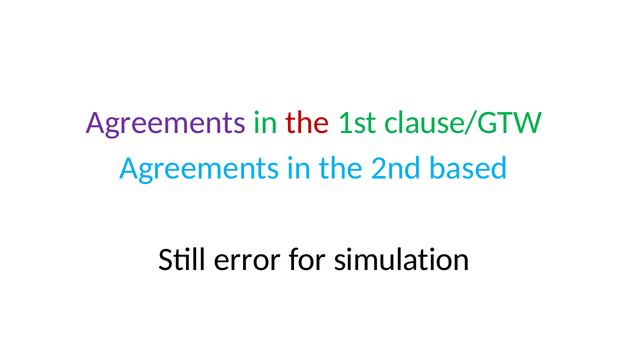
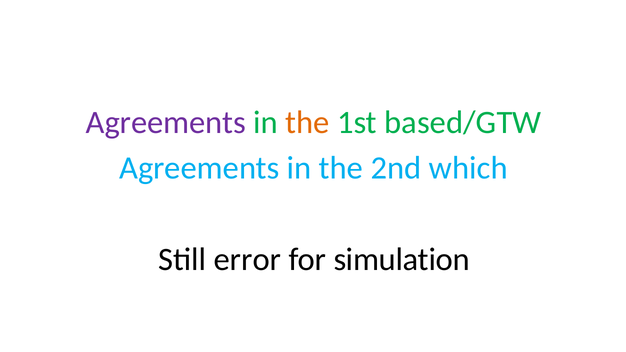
the colour: red -> orange (308, 122)
clause/GTW: clause/GTW -> based/GTW (463, 122)
based: based -> which (468, 168)
